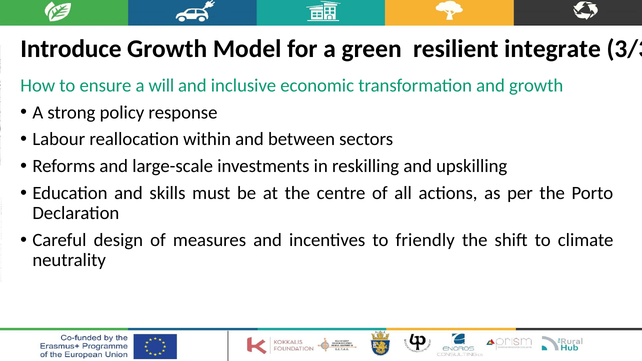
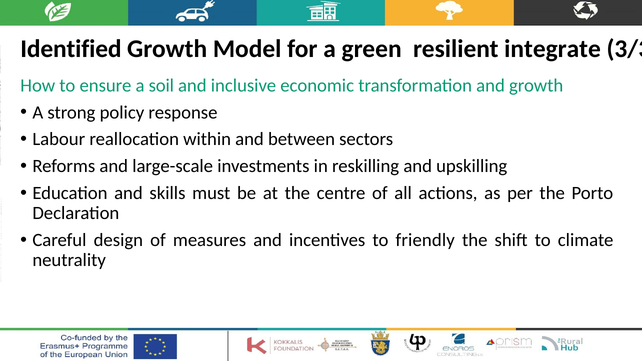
Introduce: Introduce -> Identified (71, 49)
will: will -> soil (161, 86)
